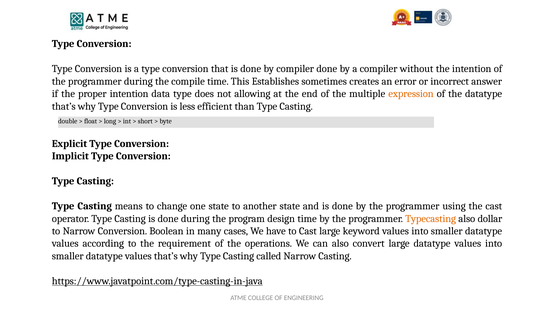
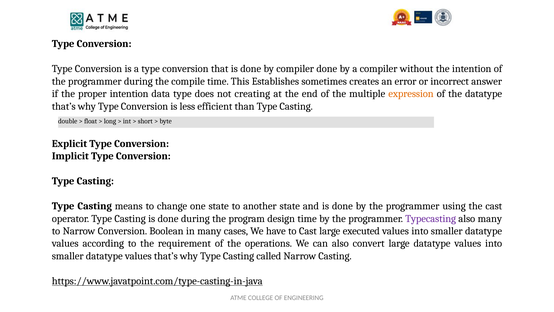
allowing: allowing -> creating (252, 94)
Typecasting colour: orange -> purple (431, 218)
also dollar: dollar -> many (490, 218)
keyword: keyword -> executed (361, 231)
